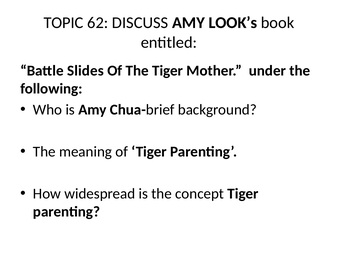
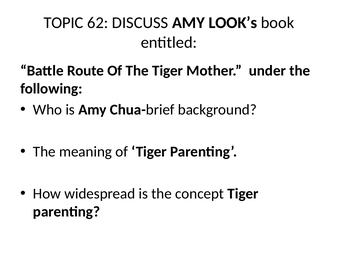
Slides: Slides -> Route (86, 71)
